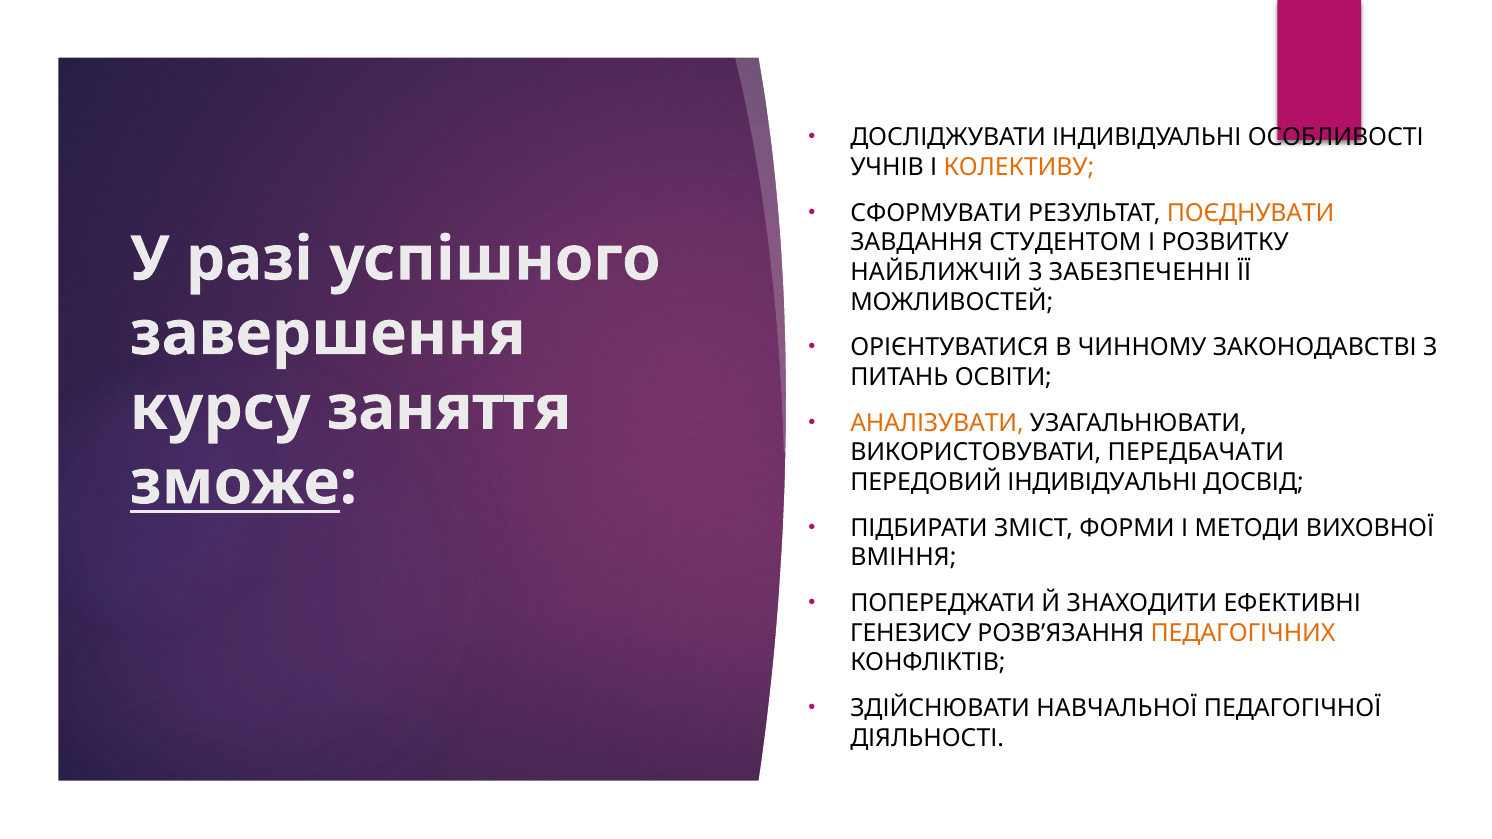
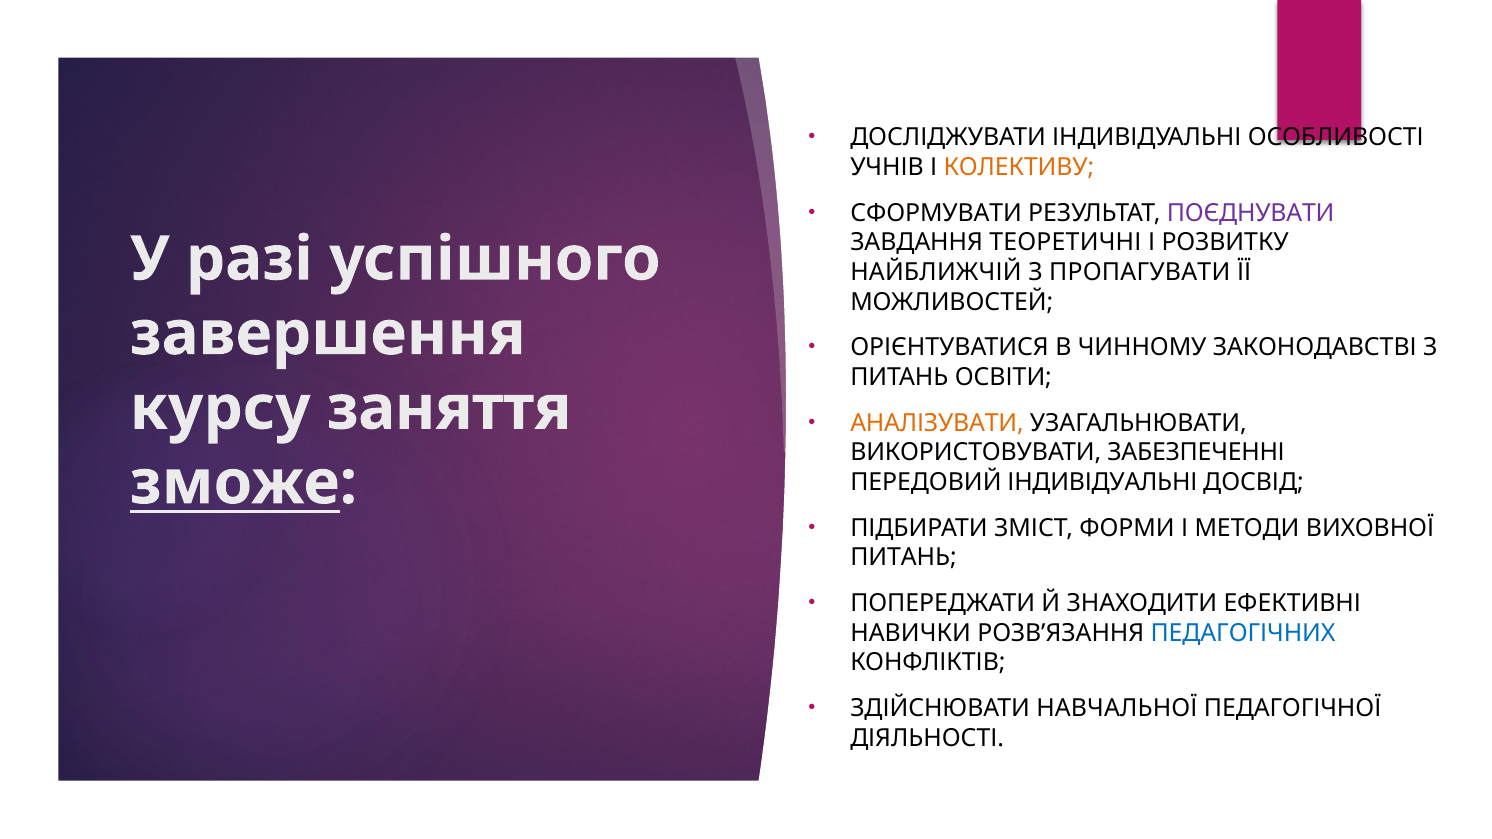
ПОЄДНУВАТИ colour: orange -> purple (1251, 213)
СТУДЕНТОМ: СТУДЕНТОМ -> ТЕОРЕТИЧНІ (1065, 243)
ЗАБЕЗПЕЧЕННІ: ЗАБЕЗПЕЧЕННІ -> ПРОПАГУВАТИ (1140, 273)
ПЕРЕДБАЧАТИ: ПЕРЕДБАЧАТИ -> ЗАБЕЗПЕЧЕННІ (1196, 453)
ВМІННЯ: ВМІННЯ -> ПИТАНЬ (904, 558)
ГЕНЕЗИСУ: ГЕНЕЗИСУ -> НАВИЧКИ (911, 633)
ПЕДАГОГІЧНИХ colour: orange -> blue (1243, 633)
